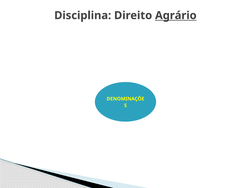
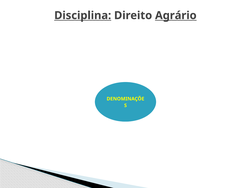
Disciplina underline: none -> present (83, 15)
